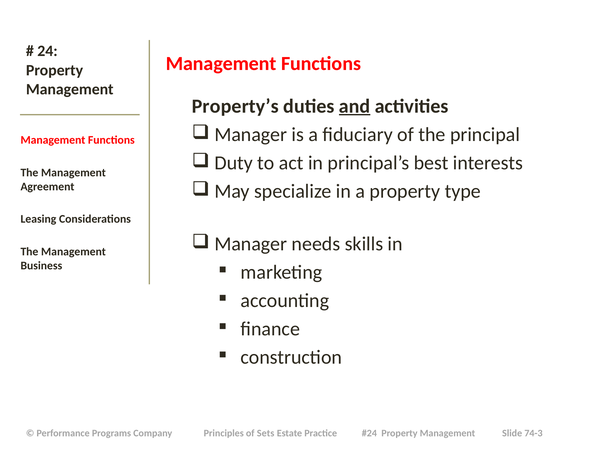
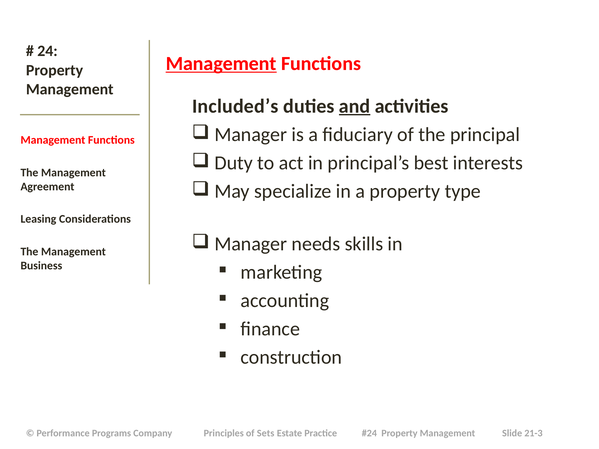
Management underline: none -> present (221, 64)
Property’s: Property’s -> Included’s (235, 106)
74-3: 74-3 -> 21-3 (533, 433)
